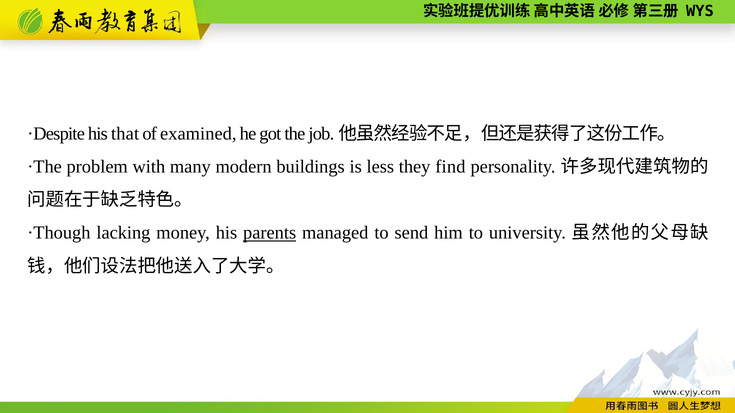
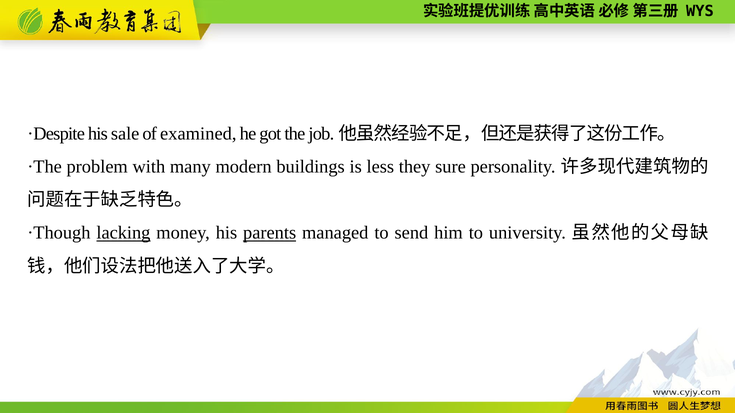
that: that -> sale (125, 134)
find: find -> sure (450, 167)
lacking underline: none -> present (123, 233)
